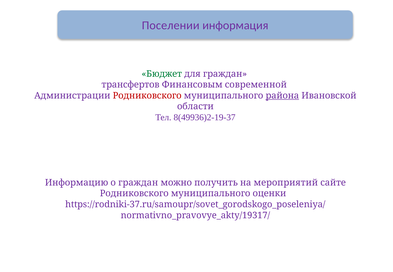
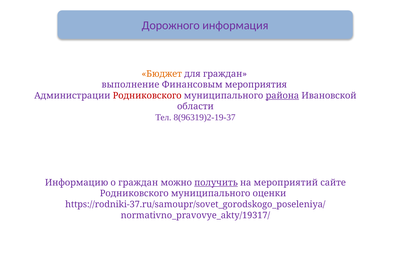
Поселении: Поселении -> Дорожного (171, 25)
Бюджет colour: green -> orange (162, 74)
трансфертов: трансфертов -> выполнение (130, 85)
современной: современной -> мероприятия (256, 85)
8(49936)2-19-37: 8(49936)2-19-37 -> 8(96319)2-19-37 (205, 117)
получить underline: none -> present (216, 183)
